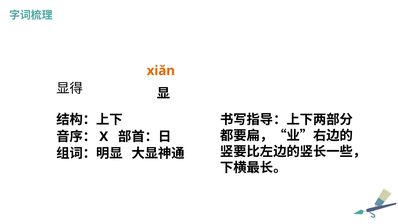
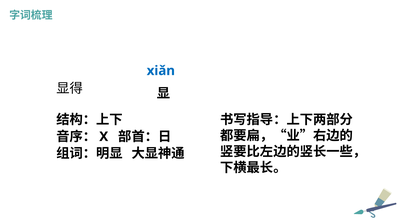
xiǎn colour: orange -> blue (161, 71)
